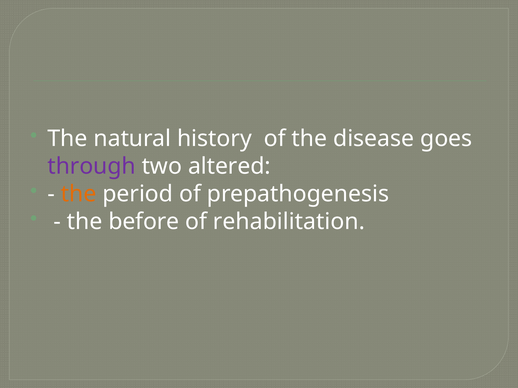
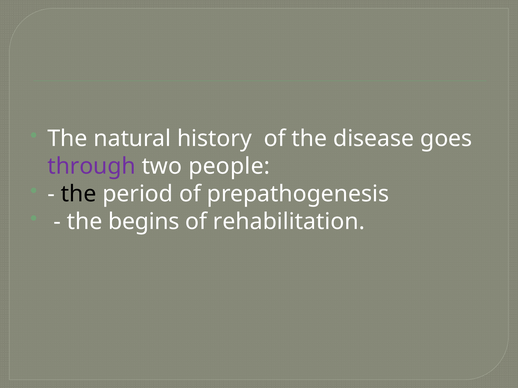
altered: altered -> people (229, 167)
the colour: orange -> black (79, 194)
before: before -> begins (144, 222)
